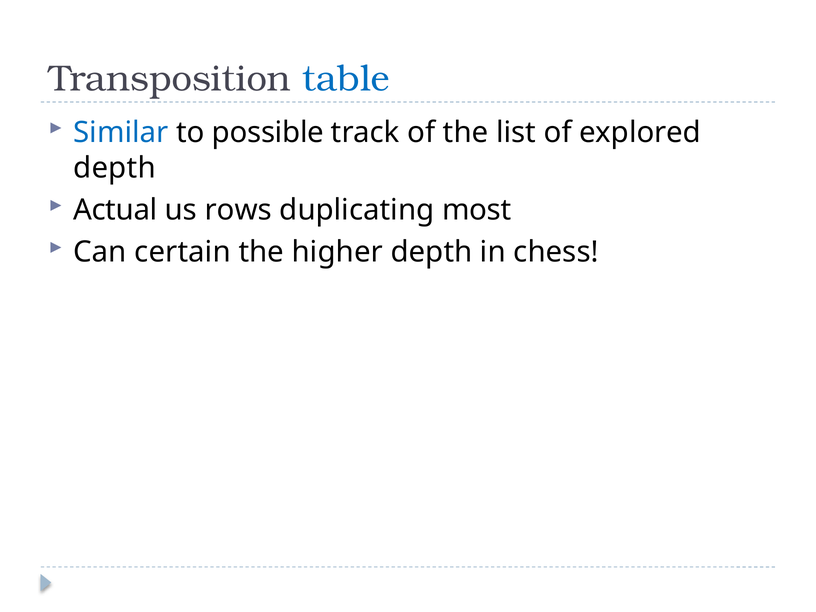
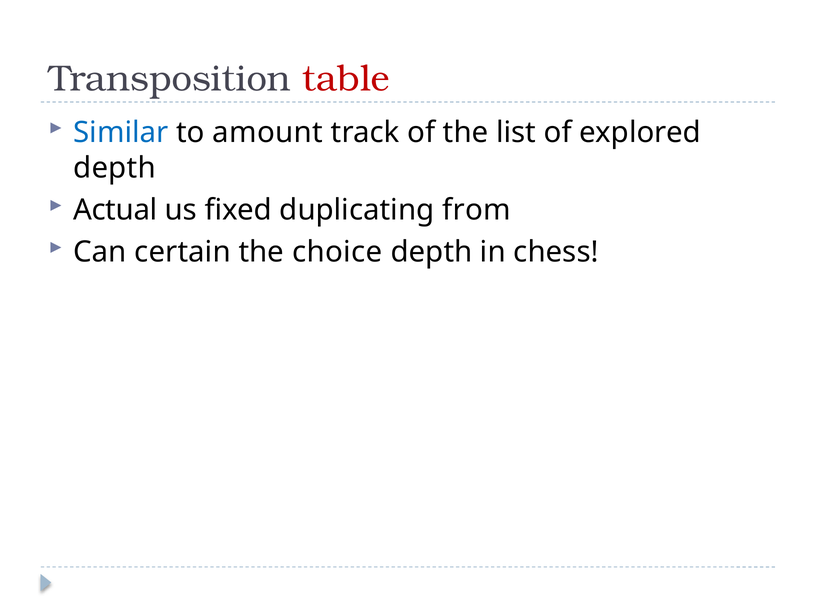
table colour: blue -> red (346, 79)
possible: possible -> amount (268, 133)
rows: rows -> fixed (238, 210)
most: most -> from (476, 210)
higher: higher -> choice (337, 252)
